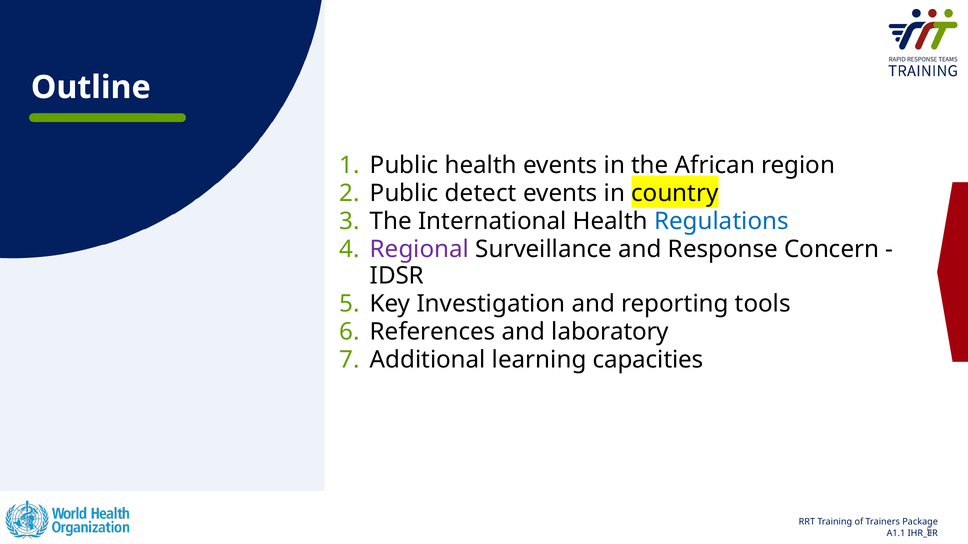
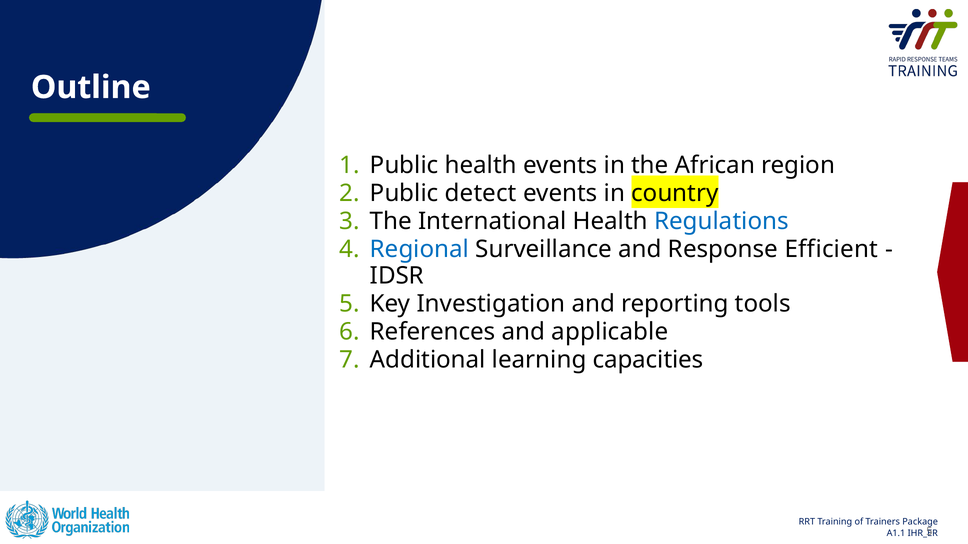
Regional colour: purple -> blue (420, 250)
Concern: Concern -> Efficient (831, 250)
laboratory: laboratory -> applicable (610, 332)
